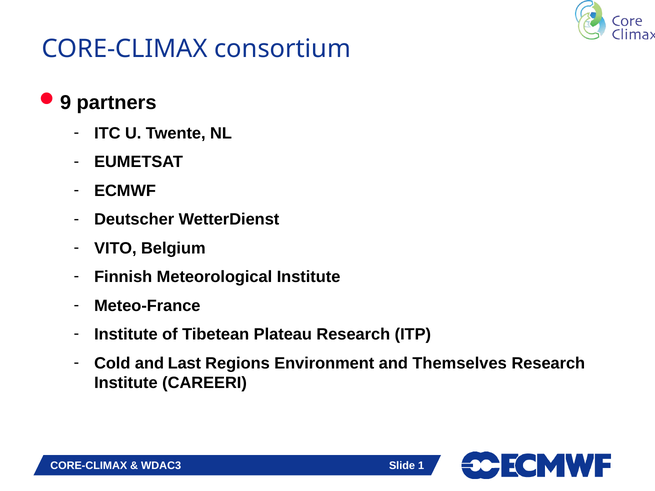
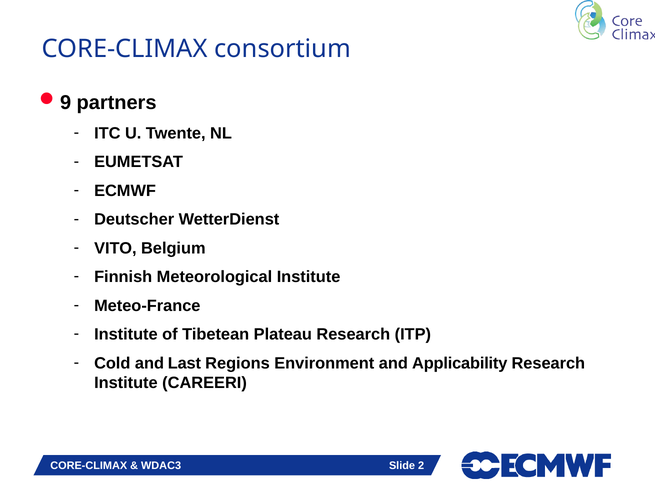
Themselves: Themselves -> Applicability (460, 363)
1: 1 -> 2 (421, 466)
